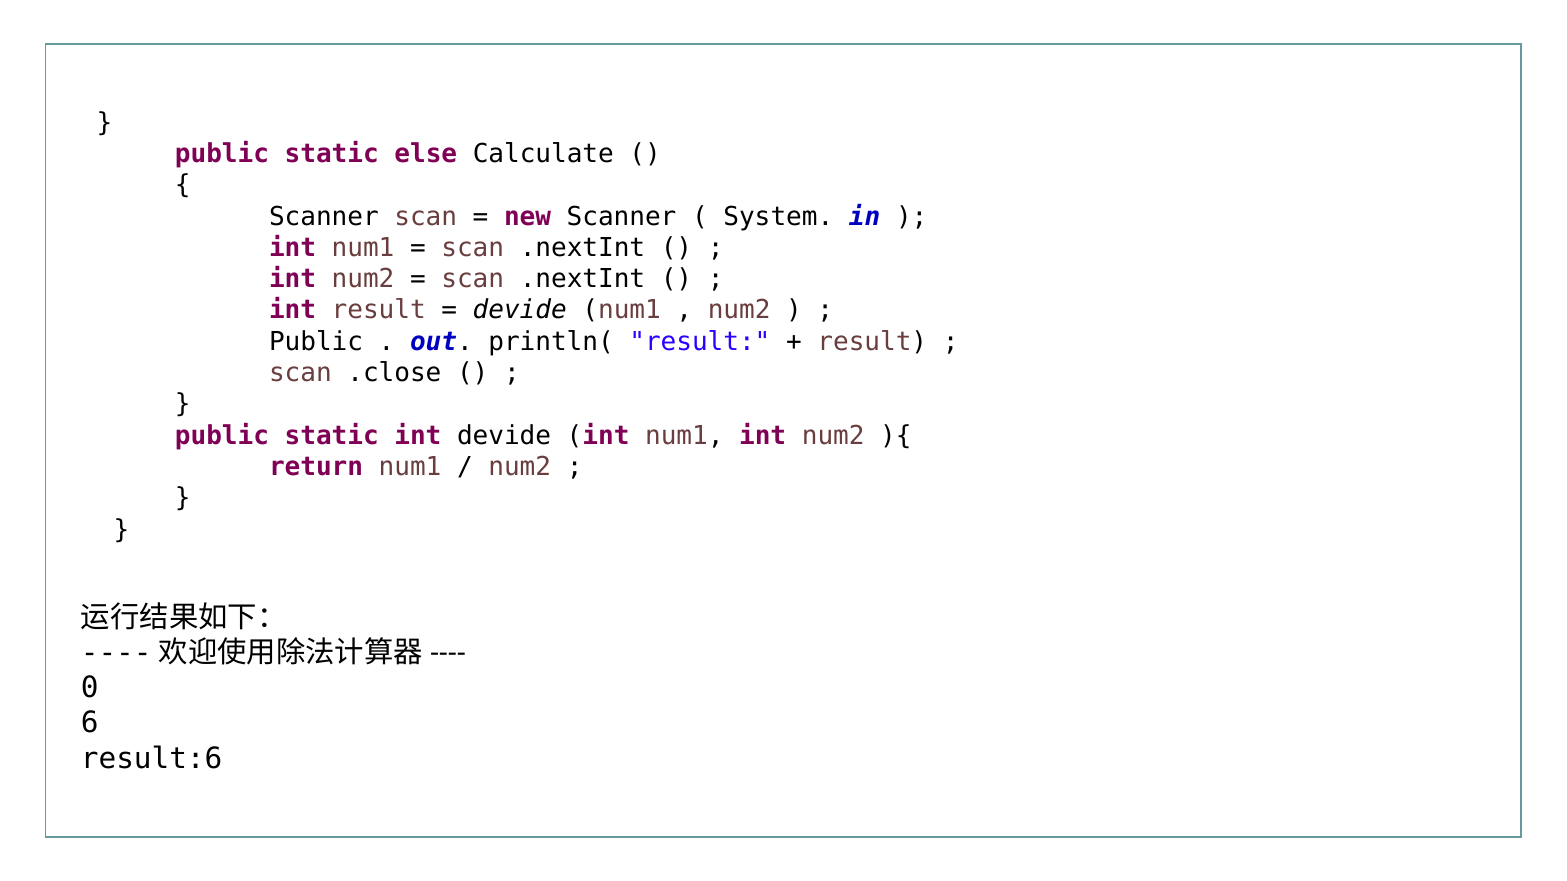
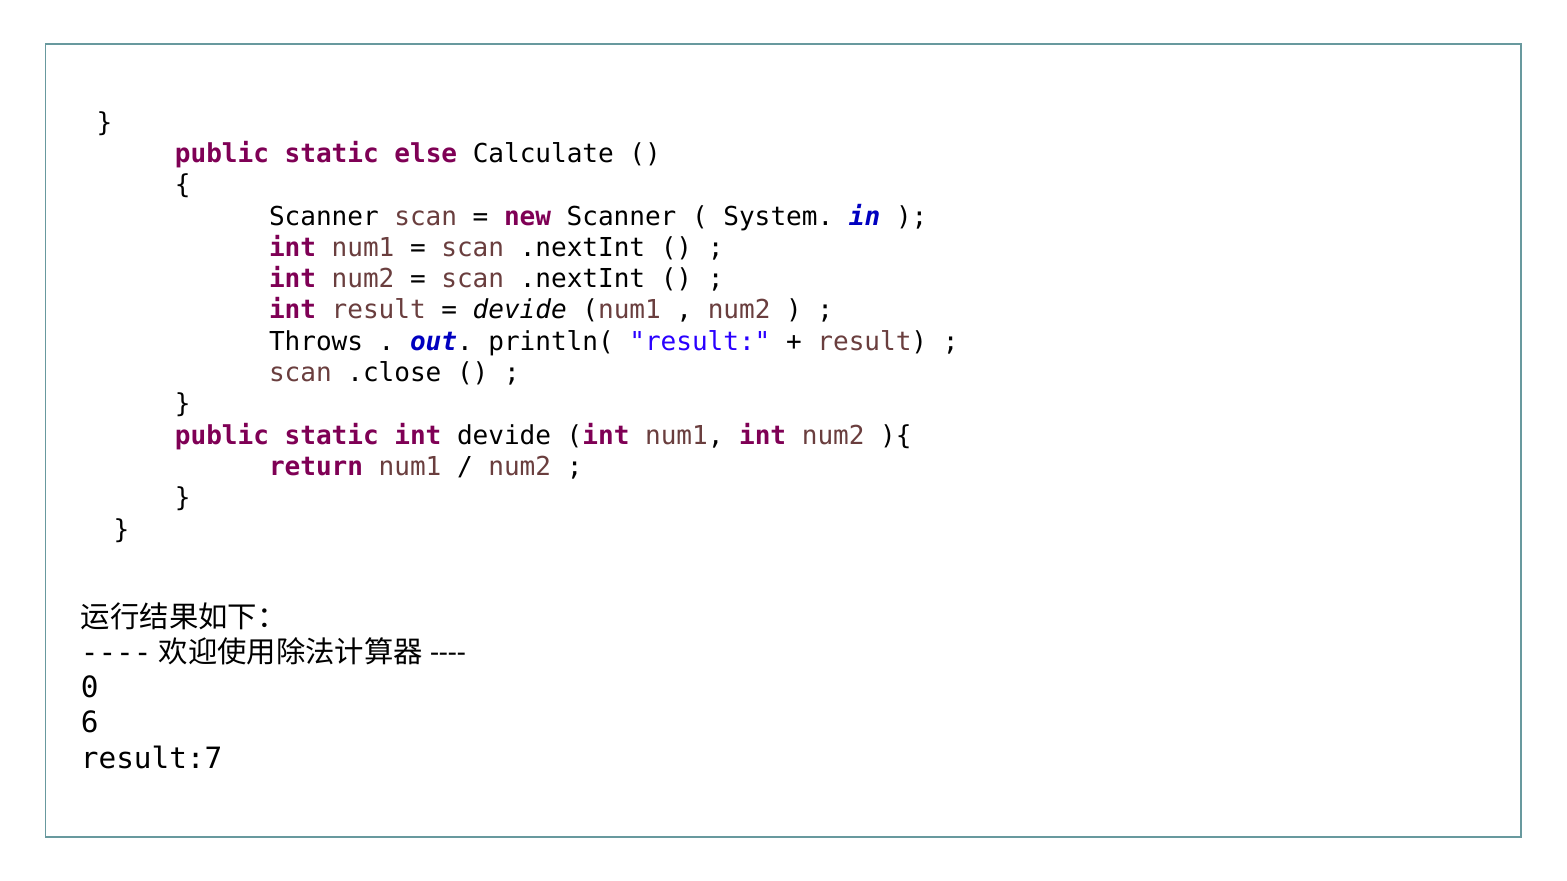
Public: Public -> Throws (316, 342)
result:6: result:6 -> result:7 (152, 759)
